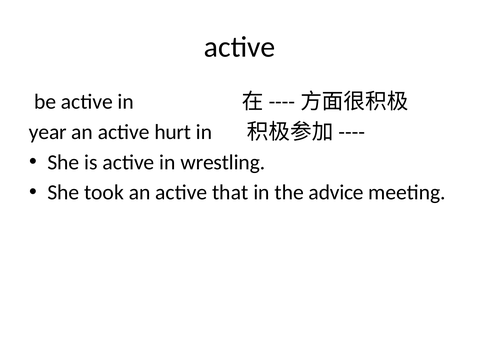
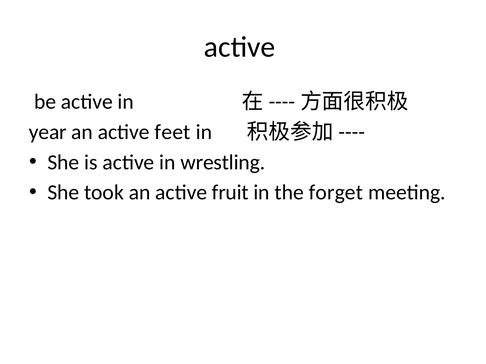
hurt: hurt -> feet (173, 132)
that: that -> fruit (230, 193)
advice: advice -> forget (336, 193)
